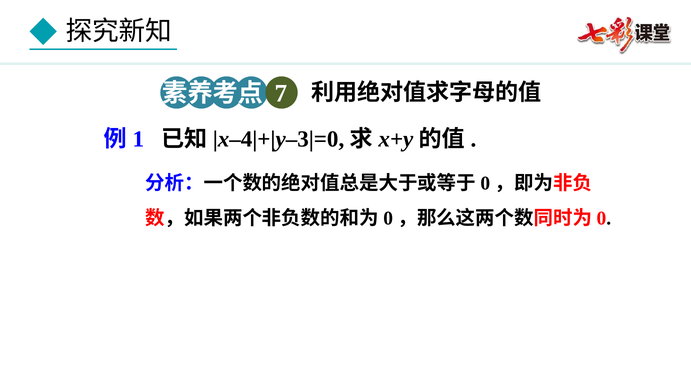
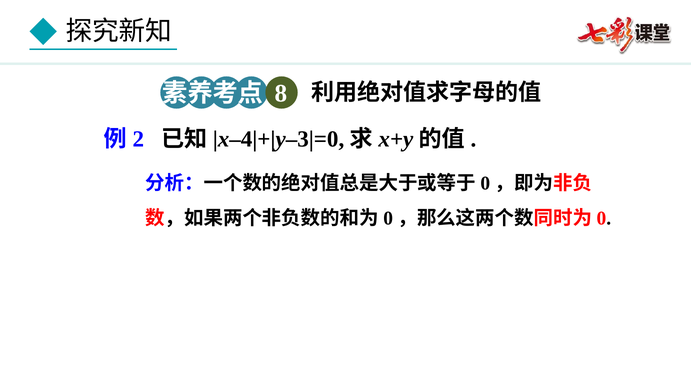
7: 7 -> 8 (281, 93)
1: 1 -> 2 (138, 139)
